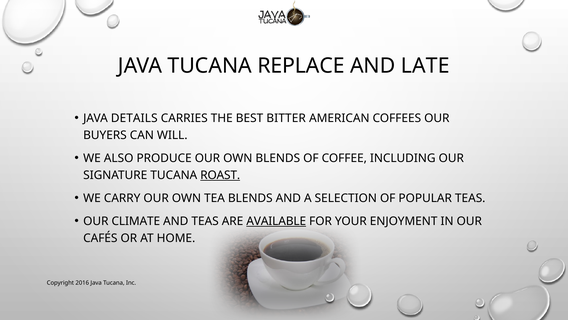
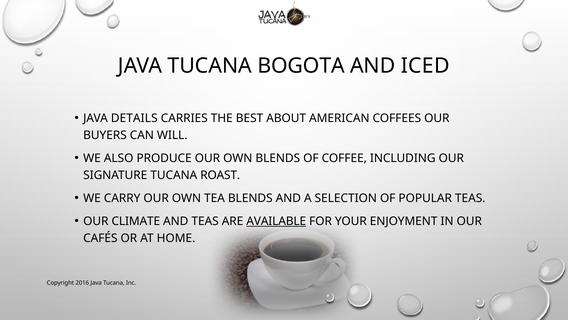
REPLACE: REPLACE -> BOGOTA (301, 66)
LATE: LATE -> ICED (425, 66)
BITTER: BITTER -> ABOUT (286, 118)
ROAST underline: present -> none (220, 175)
